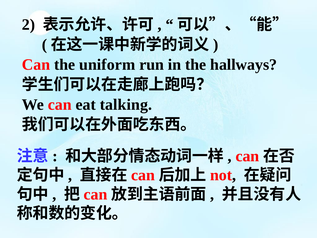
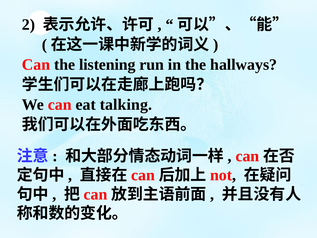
uniform: uniform -> listening (107, 65)
